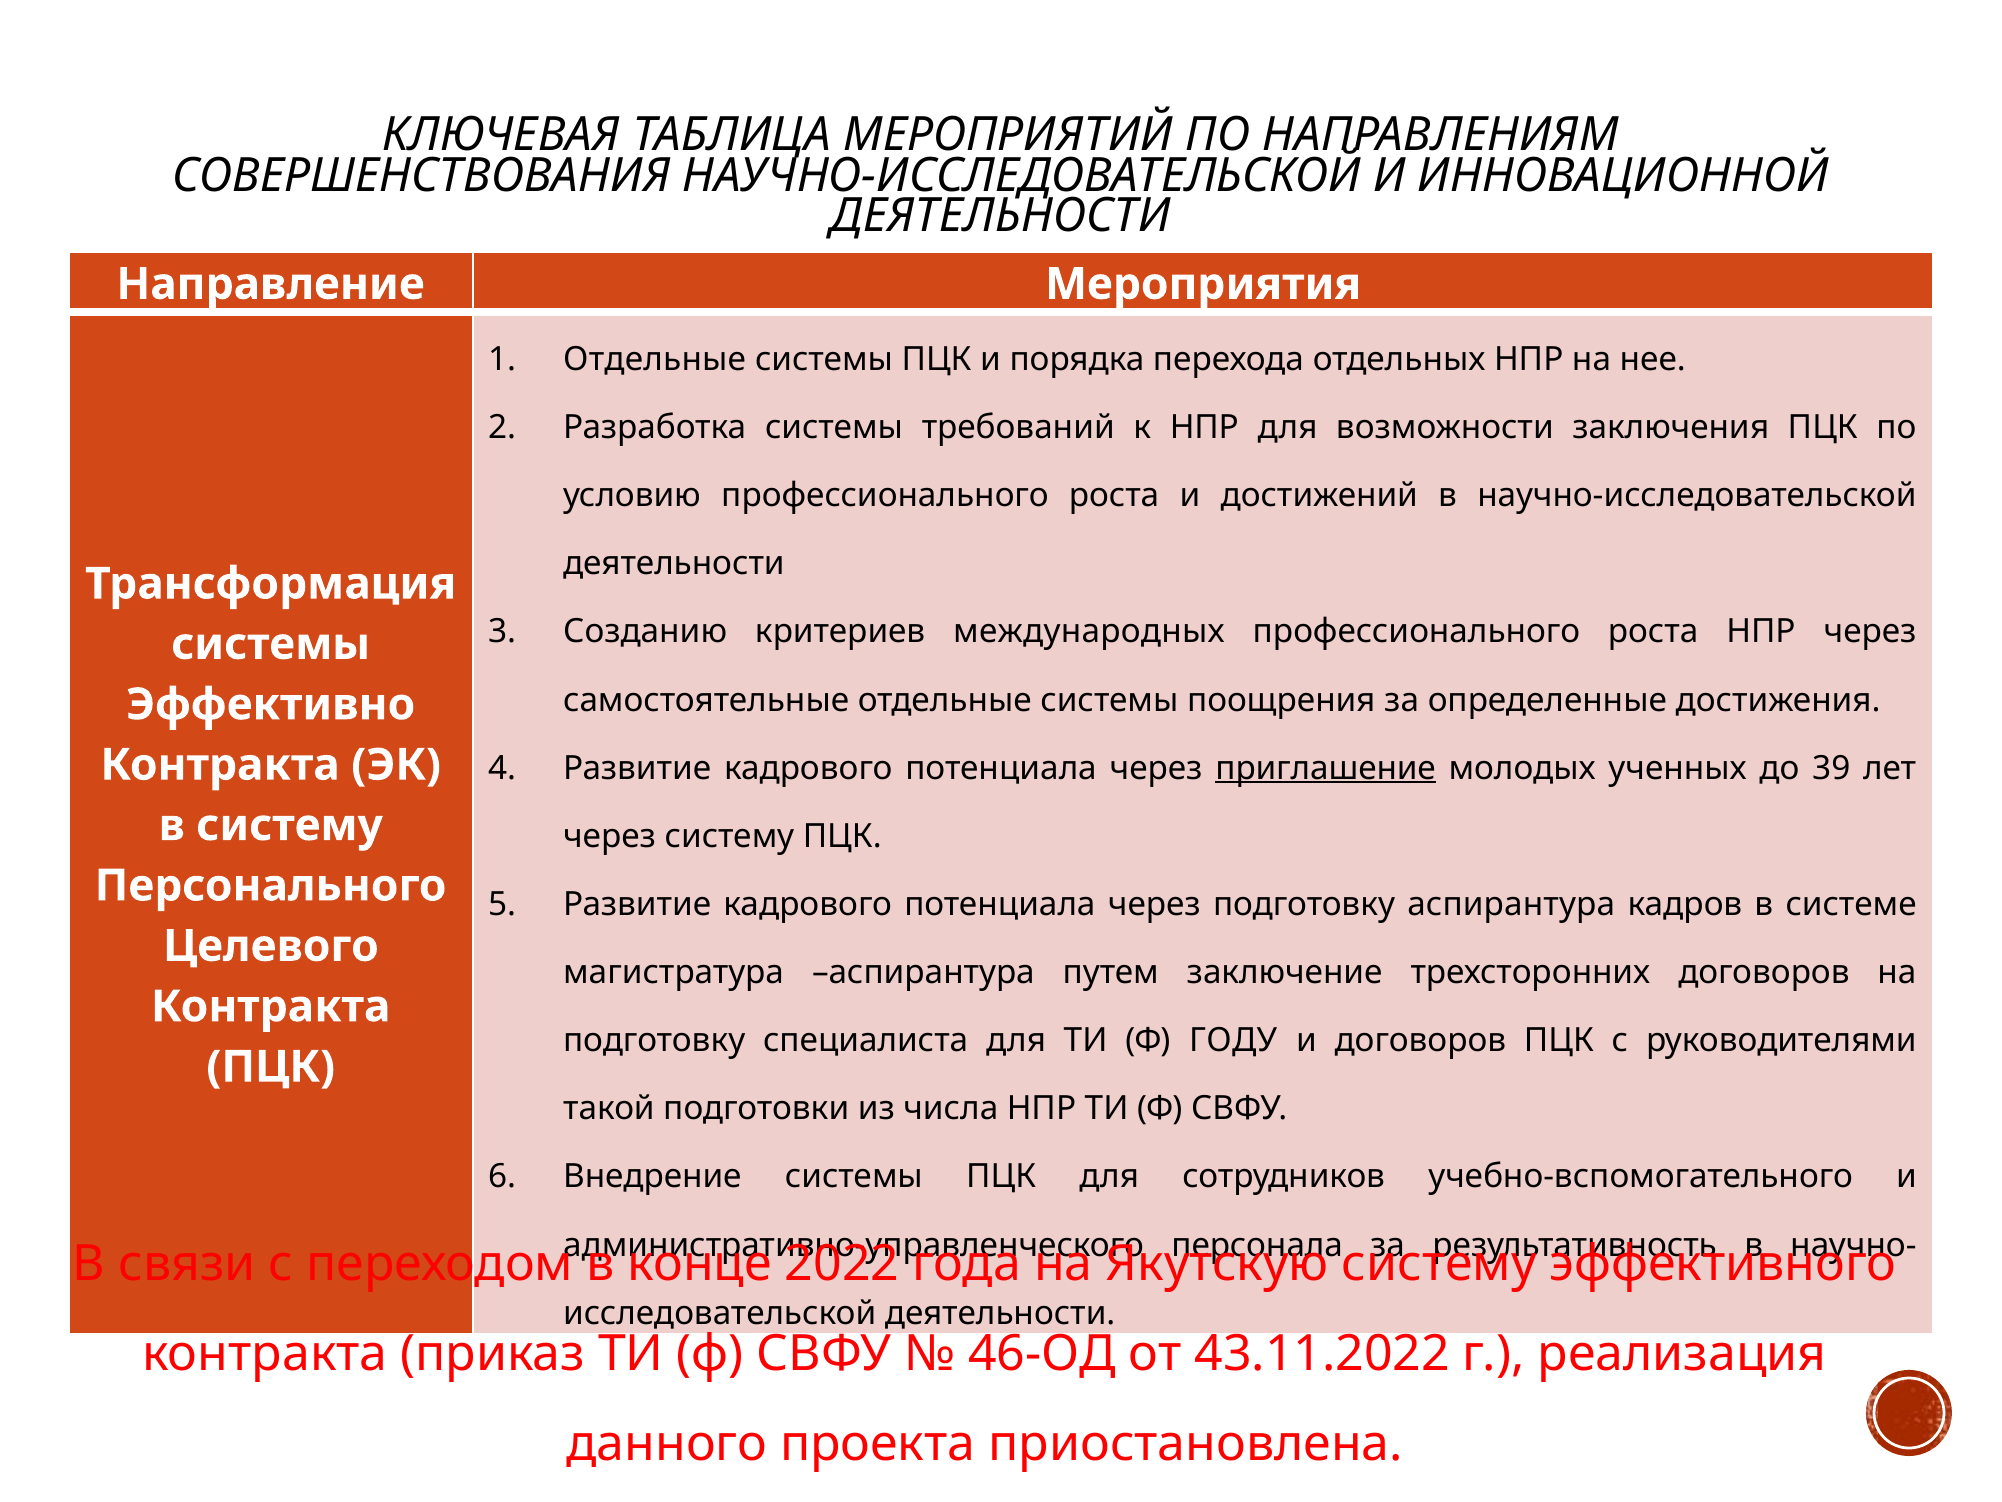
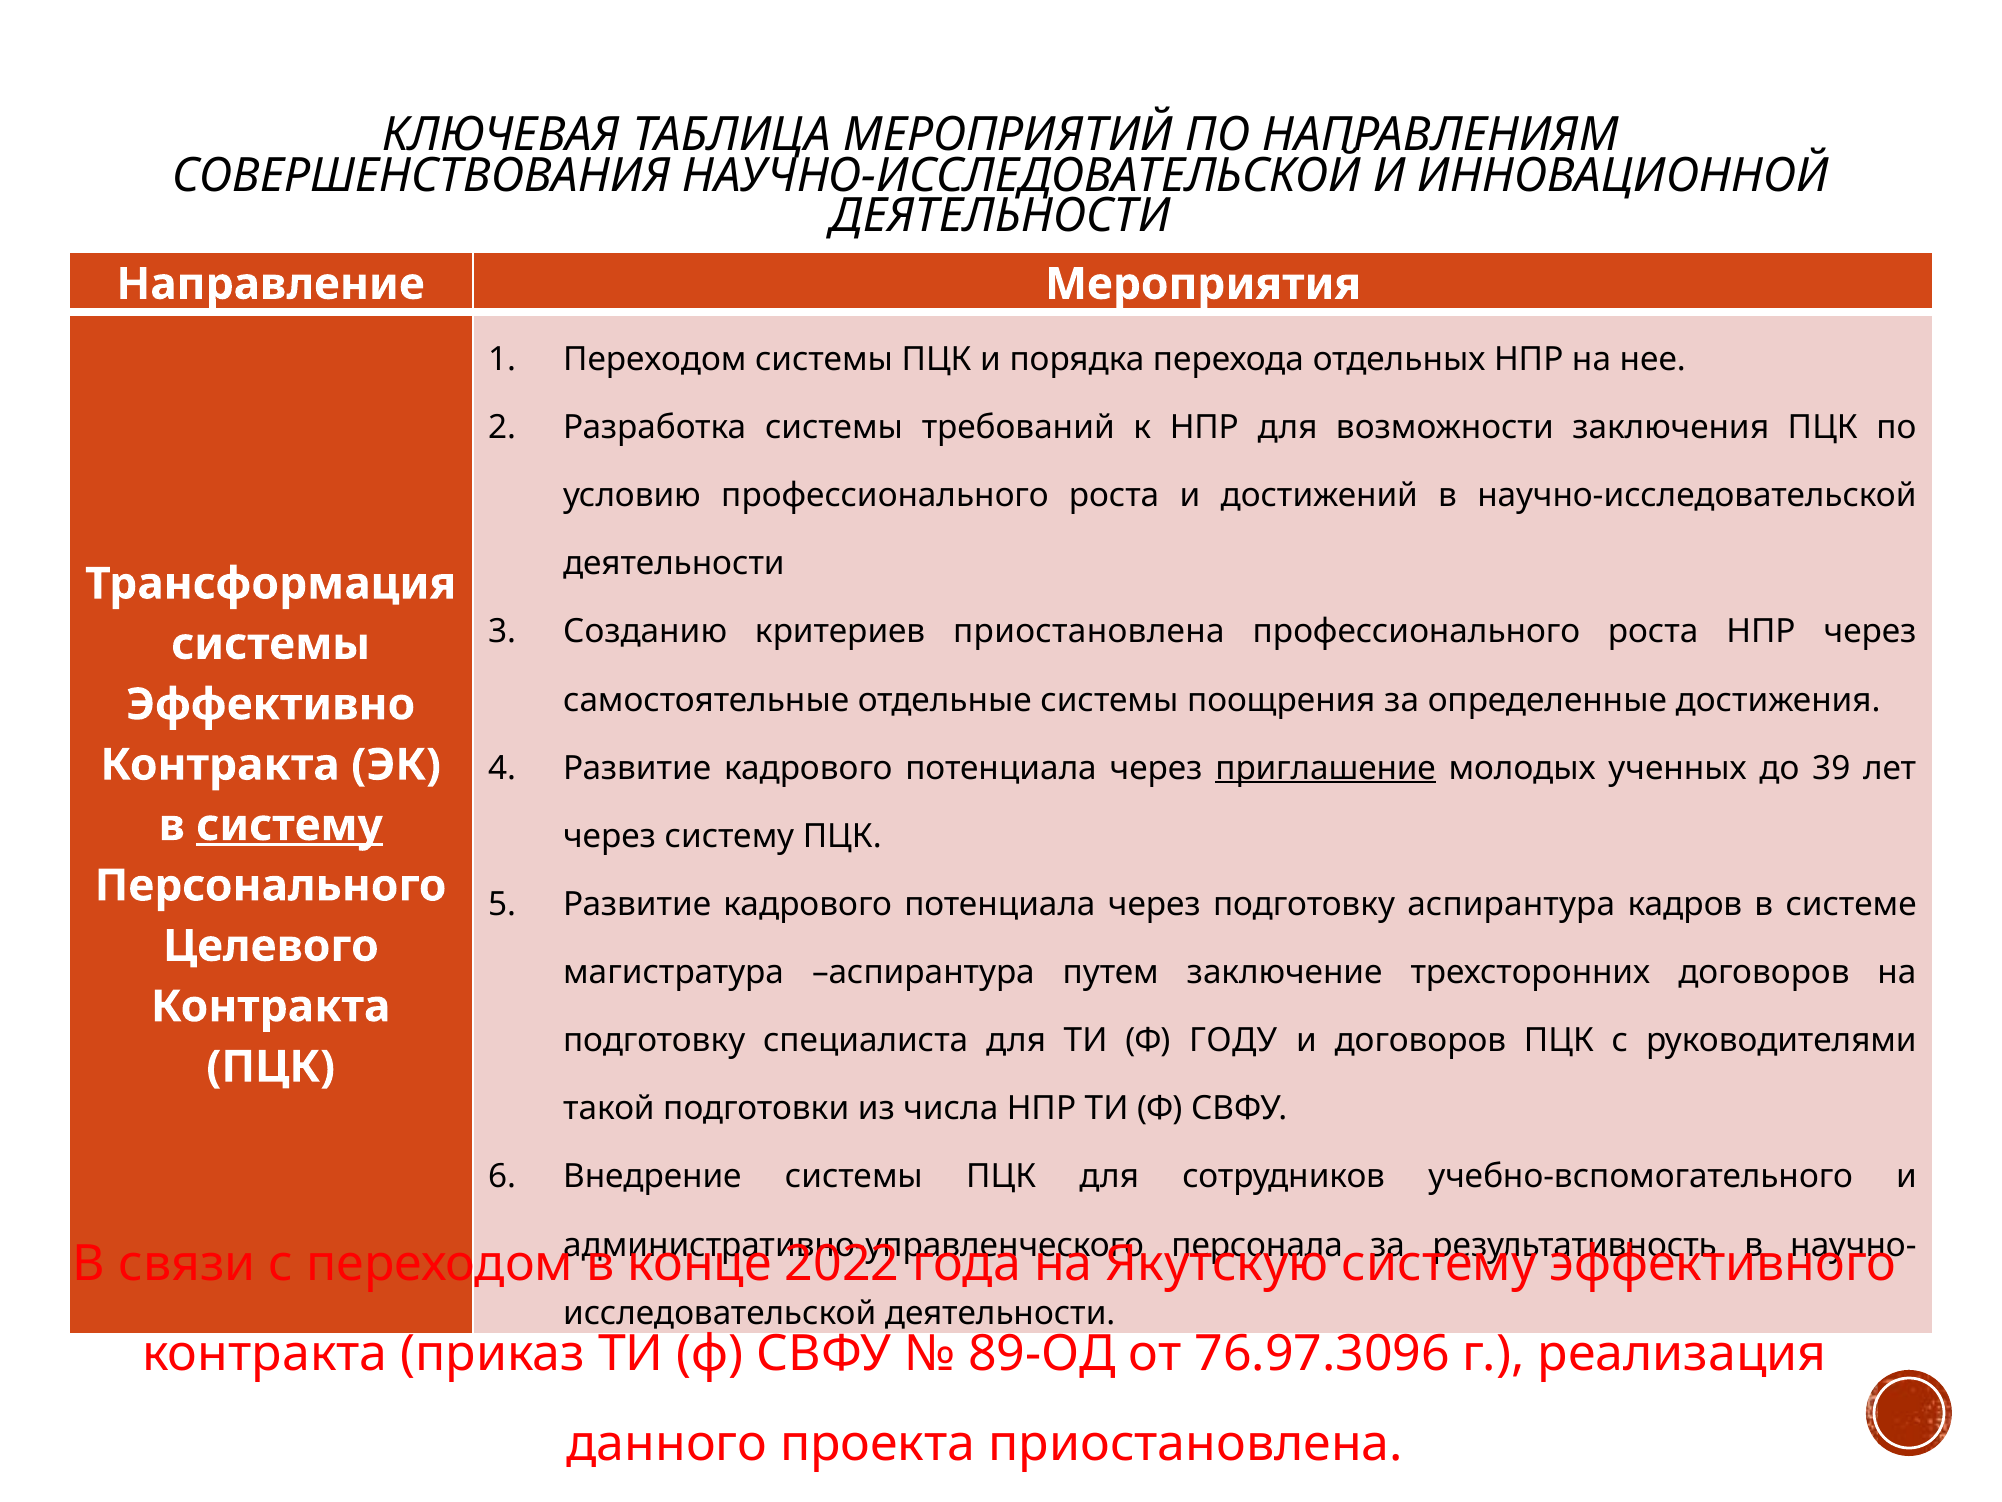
Отдельные: Отдельные -> Переходом (655, 359)
критериев международных: международных -> приостановлена (1089, 632)
систему underline: none -> present (290, 825)
46-ОД: 46-ОД -> 89-ОД (1042, 1354)
43.11.2022: 43.11.2022 -> 76.97.3096 (1322, 1354)
